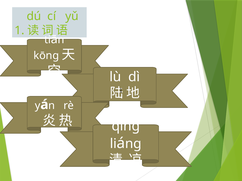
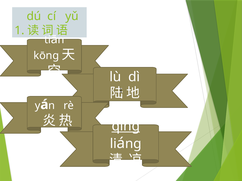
qīng underline: none -> present (126, 127)
